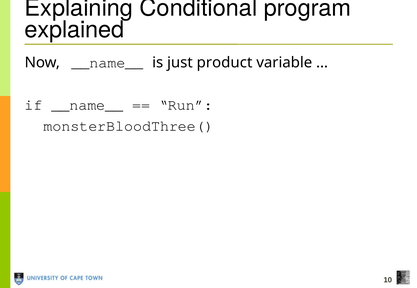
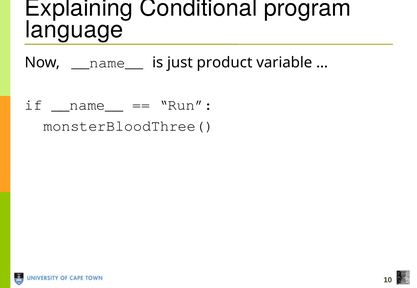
explained: explained -> language (74, 30)
